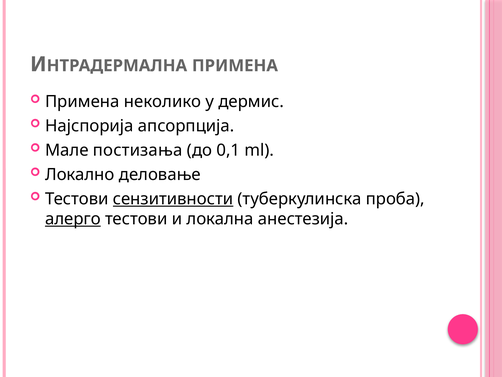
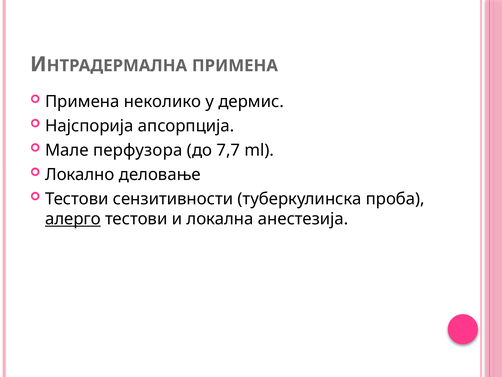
постизања: постизања -> перфузора (138, 150)
0,1: 0,1 -> 7,7 (228, 150)
сензитивности underline: present -> none (173, 199)
